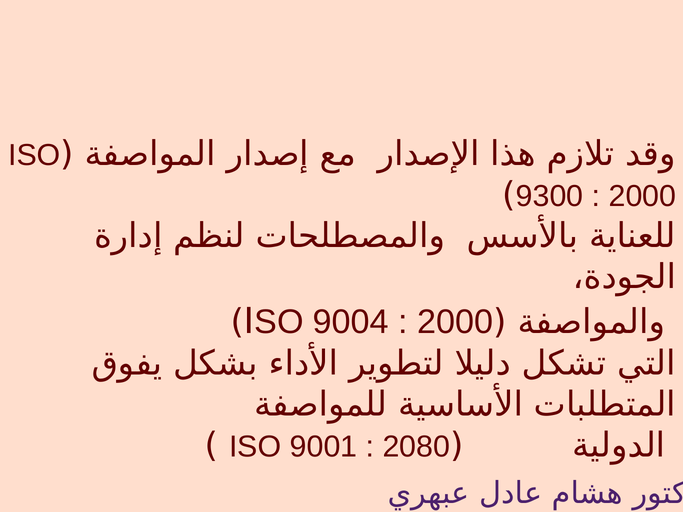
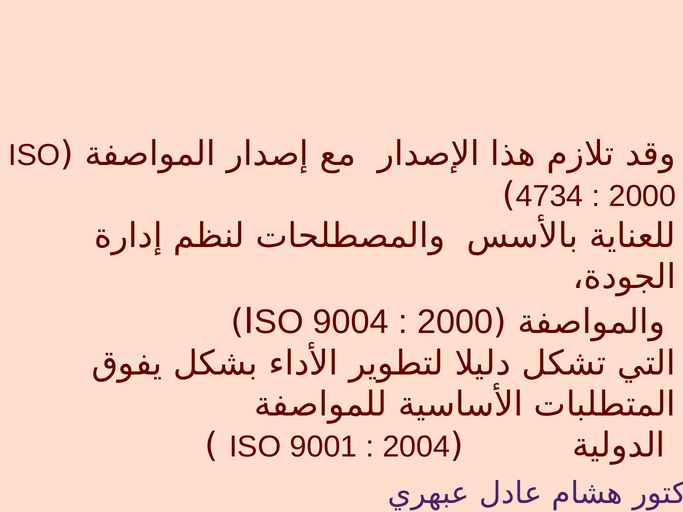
9300: 9300 -> 4734 (550, 197)
2080: 2080 -> 2004 (416, 447)
